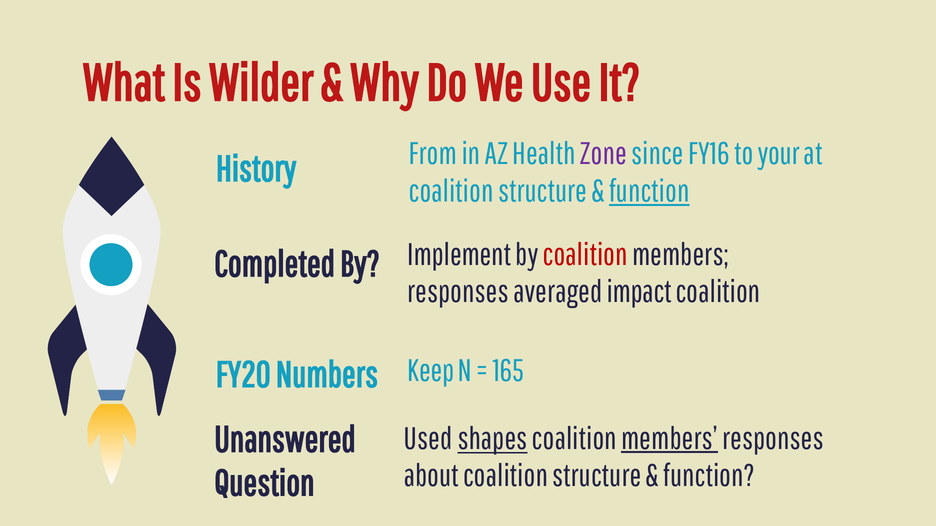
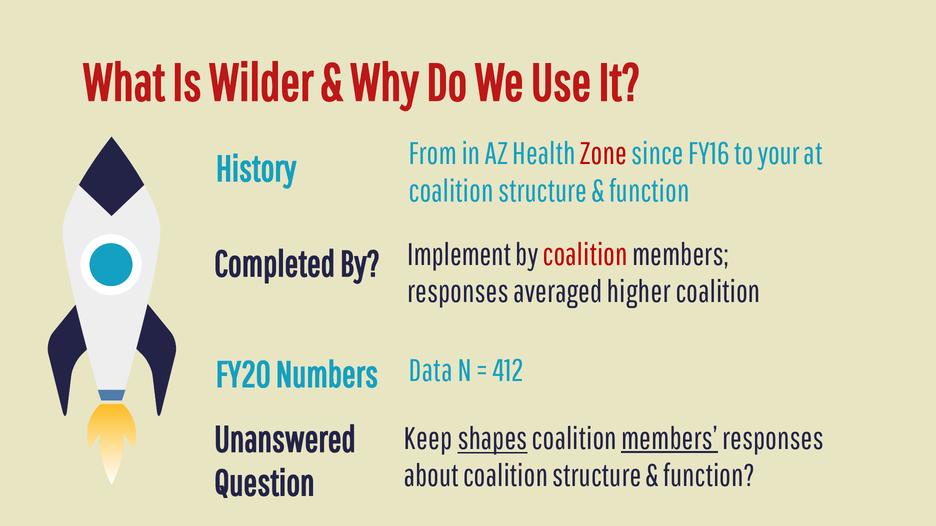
Zone colour: purple -> red (603, 154)
function underline: present -> none (649, 192)
impact: impact -> higher (639, 292)
Keep: Keep -> Data (431, 371)
165: 165 -> 412 (508, 371)
Used: Used -> Keep (428, 439)
